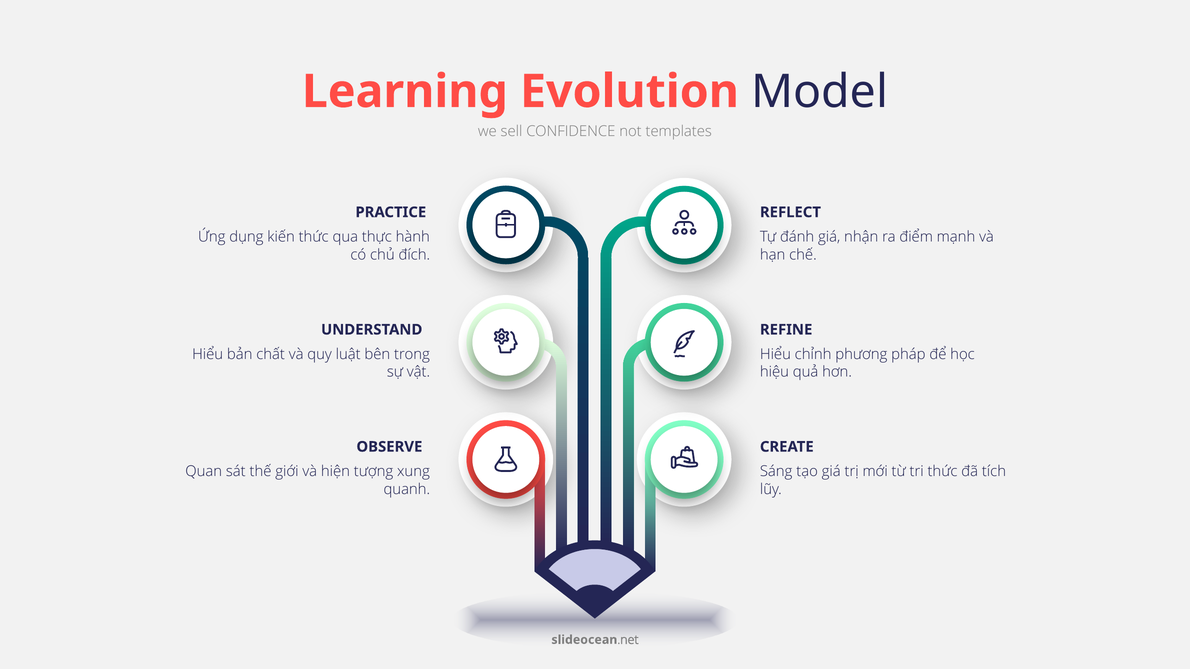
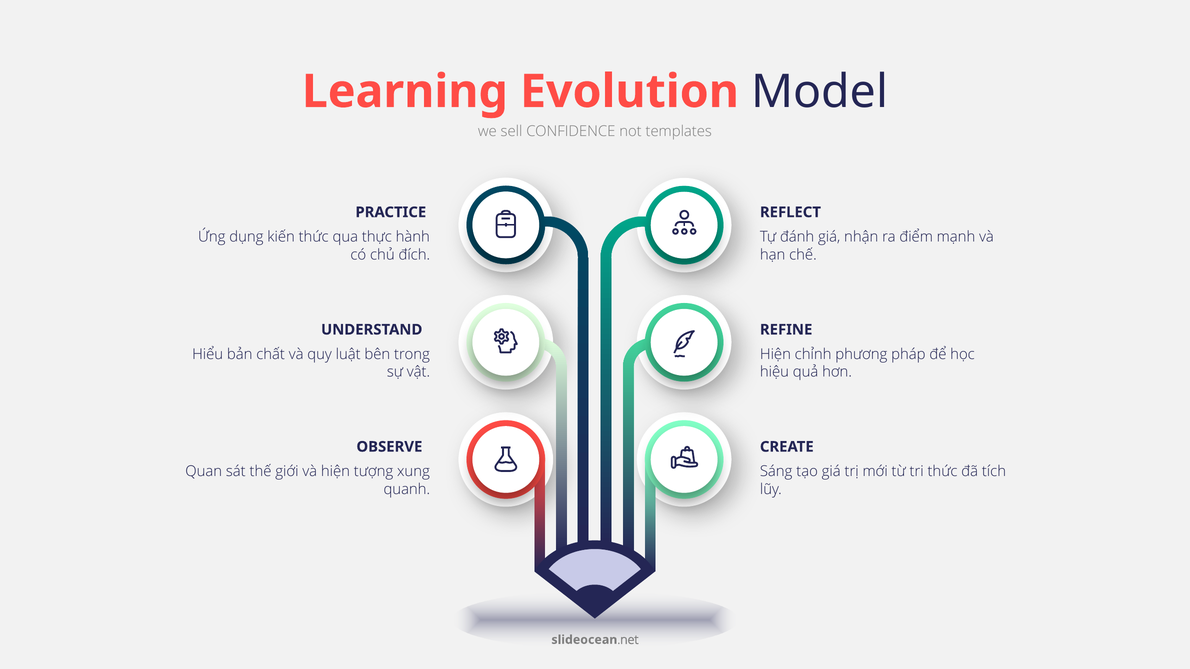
Hiểu: Hiểu -> Hiện (775, 354)
